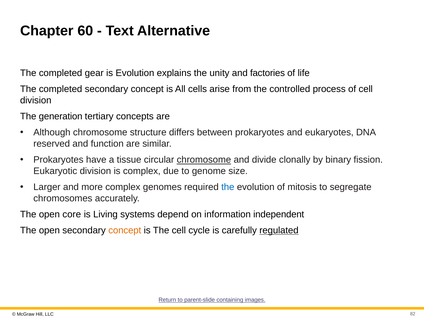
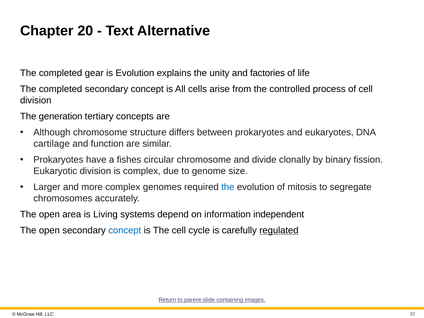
60: 60 -> 20 (85, 31)
reserved: reserved -> cartilage (52, 144)
tissue: tissue -> fishes (129, 160)
chromosome underline: present -> none (204, 160)
core: core -> area (72, 214)
concept colour: orange -> blue (125, 230)
